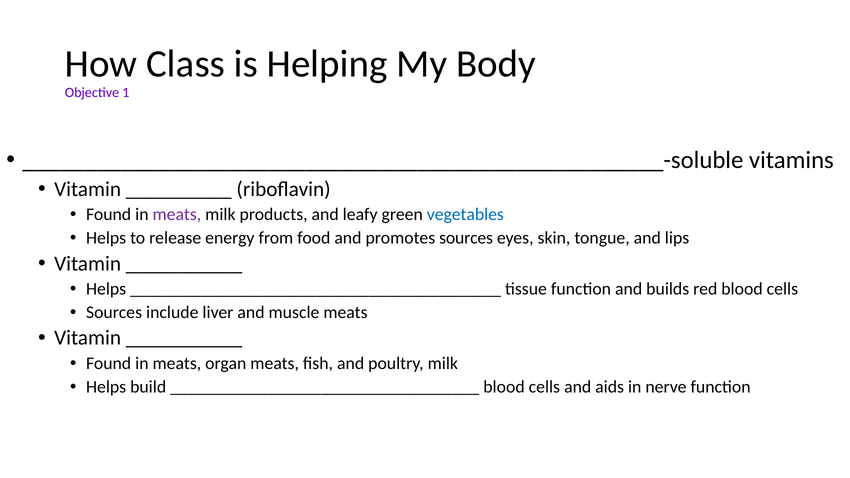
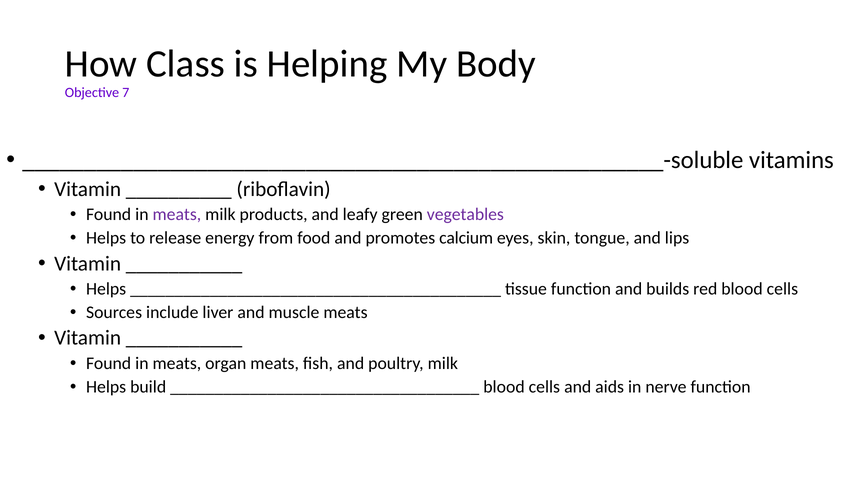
1: 1 -> 7 (126, 93)
vegetables colour: blue -> purple (465, 215)
promotes sources: sources -> calcium (466, 238)
